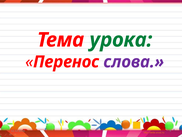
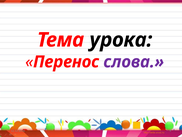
урока colour: green -> black (121, 40)
